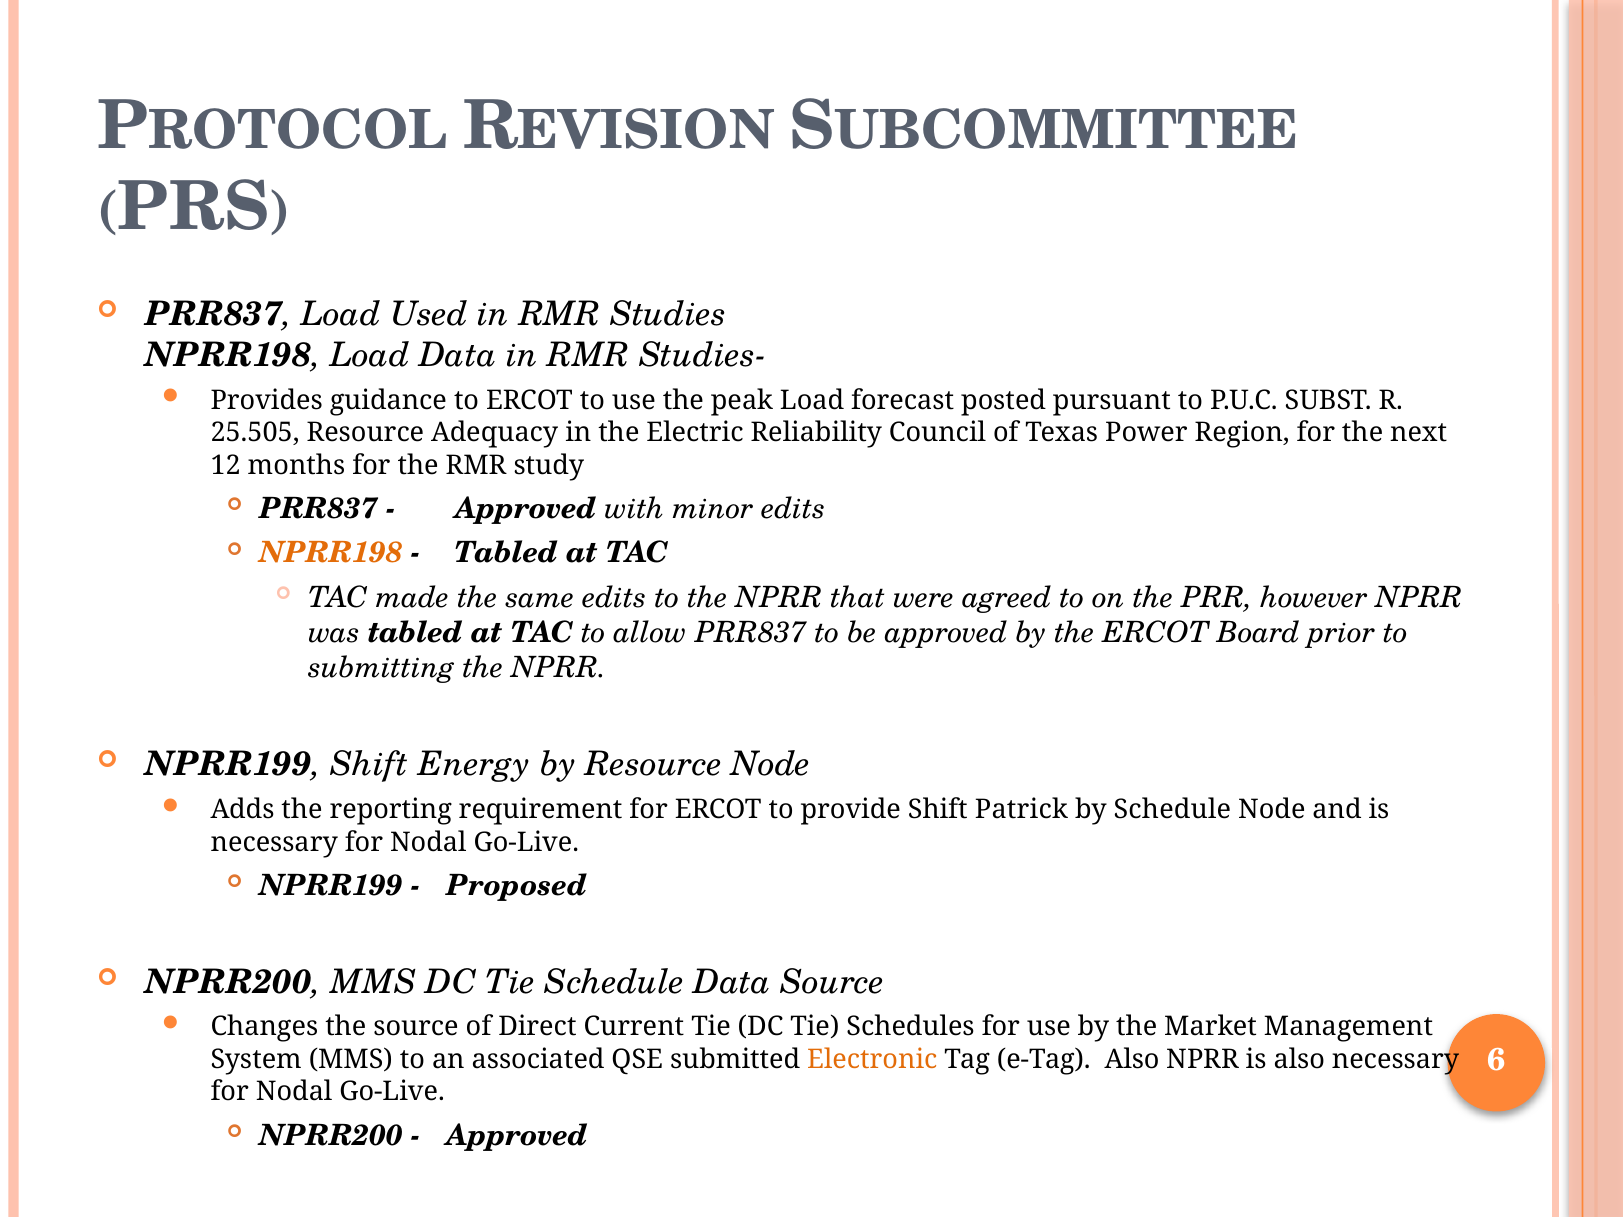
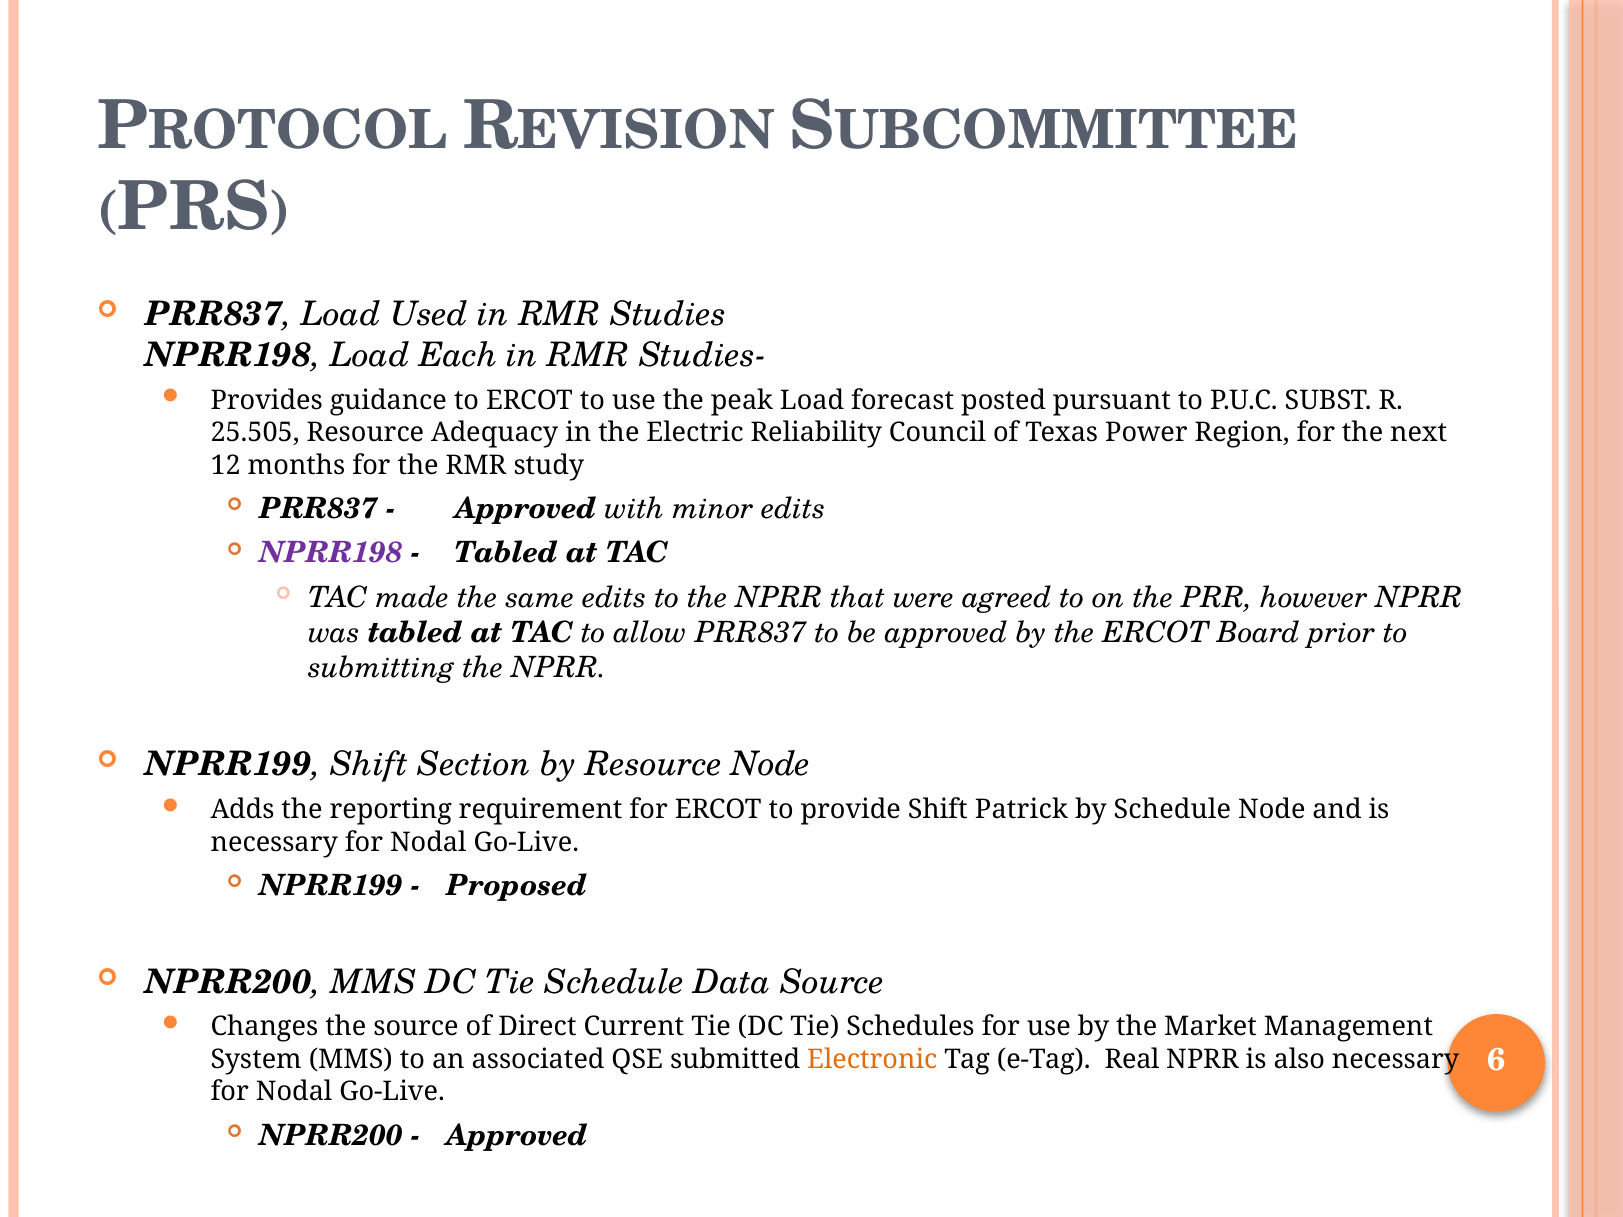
Load Data: Data -> Each (458, 355)
NPRR198 colour: orange -> purple (331, 553)
Energy: Energy -> Section (474, 765)
e-Tag Also: Also -> Real (1132, 1060)
